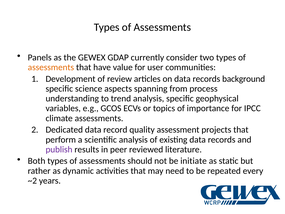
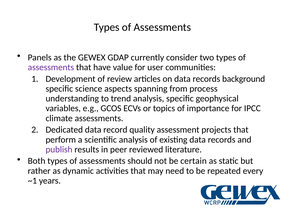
assessments colour: orange -> purple (51, 67)
initiate: initiate -> certain (194, 161)
~2: ~2 -> ~1 (32, 180)
